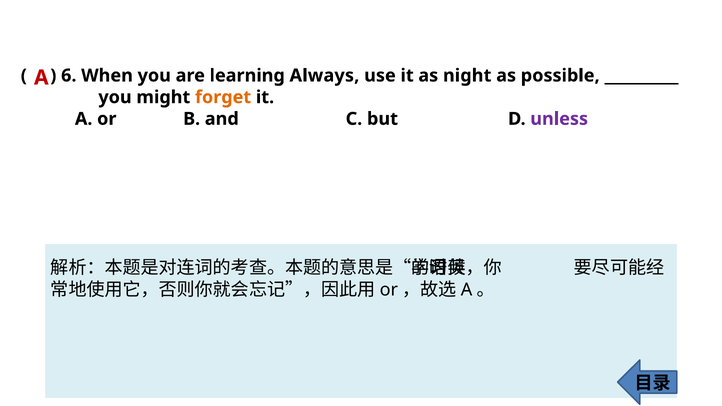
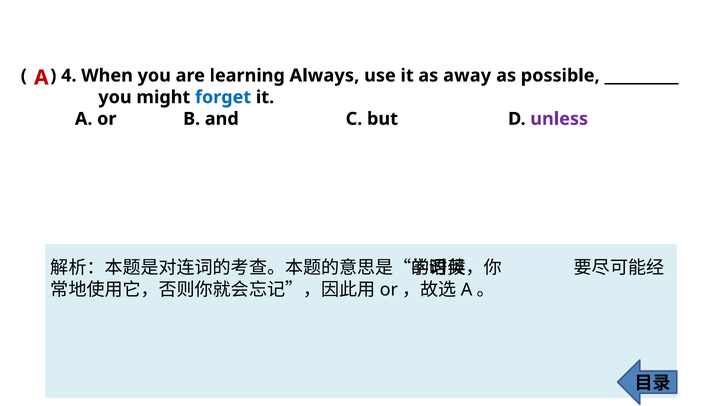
6: 6 -> 4 (69, 76)
night: night -> away (467, 76)
forget colour: orange -> blue (223, 97)
